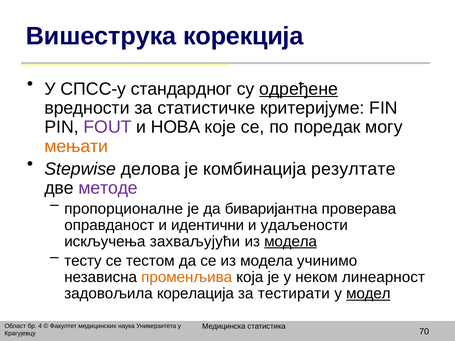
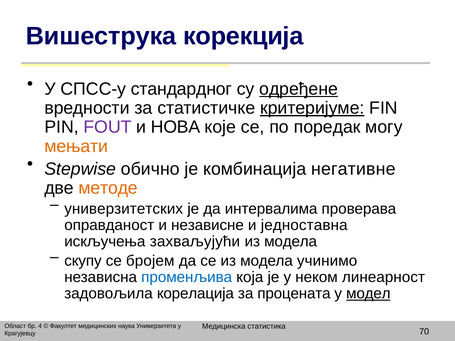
критеријуме underline: none -> present (312, 108)
делова: делова -> обично (150, 169)
резултате: резултате -> негативне (353, 169)
методе colour: purple -> orange (108, 188)
пропорционалне: пропорционалне -> универзитетских (124, 209)
биваријантна: биваријантна -> интервалима (271, 209)
идентични: идентични -> независне (207, 225)
удаљености: удаљености -> једноставна (304, 225)
модела underline: present -> none (291, 242)
тесту: тесту -> скупу (83, 261)
тестом: тестом -> бројем (150, 261)
променљива colour: orange -> blue (187, 278)
тестирати: тестирати -> процената (294, 294)
